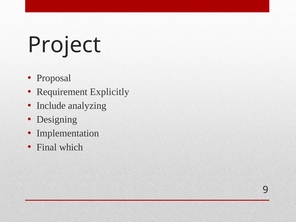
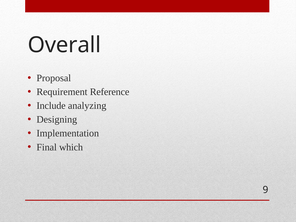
Project: Project -> Overall (64, 45)
Explicitly: Explicitly -> Reference (110, 92)
